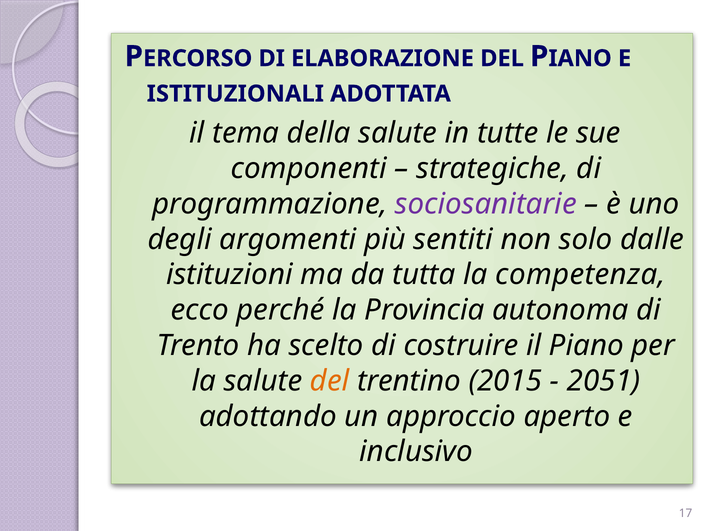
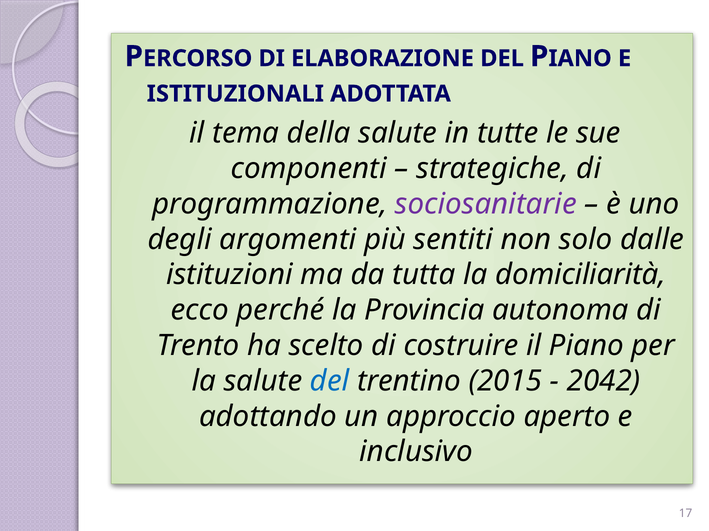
competenza: competenza -> domiciliarità (581, 275)
del colour: orange -> blue (330, 381)
2051: 2051 -> 2042 (604, 381)
